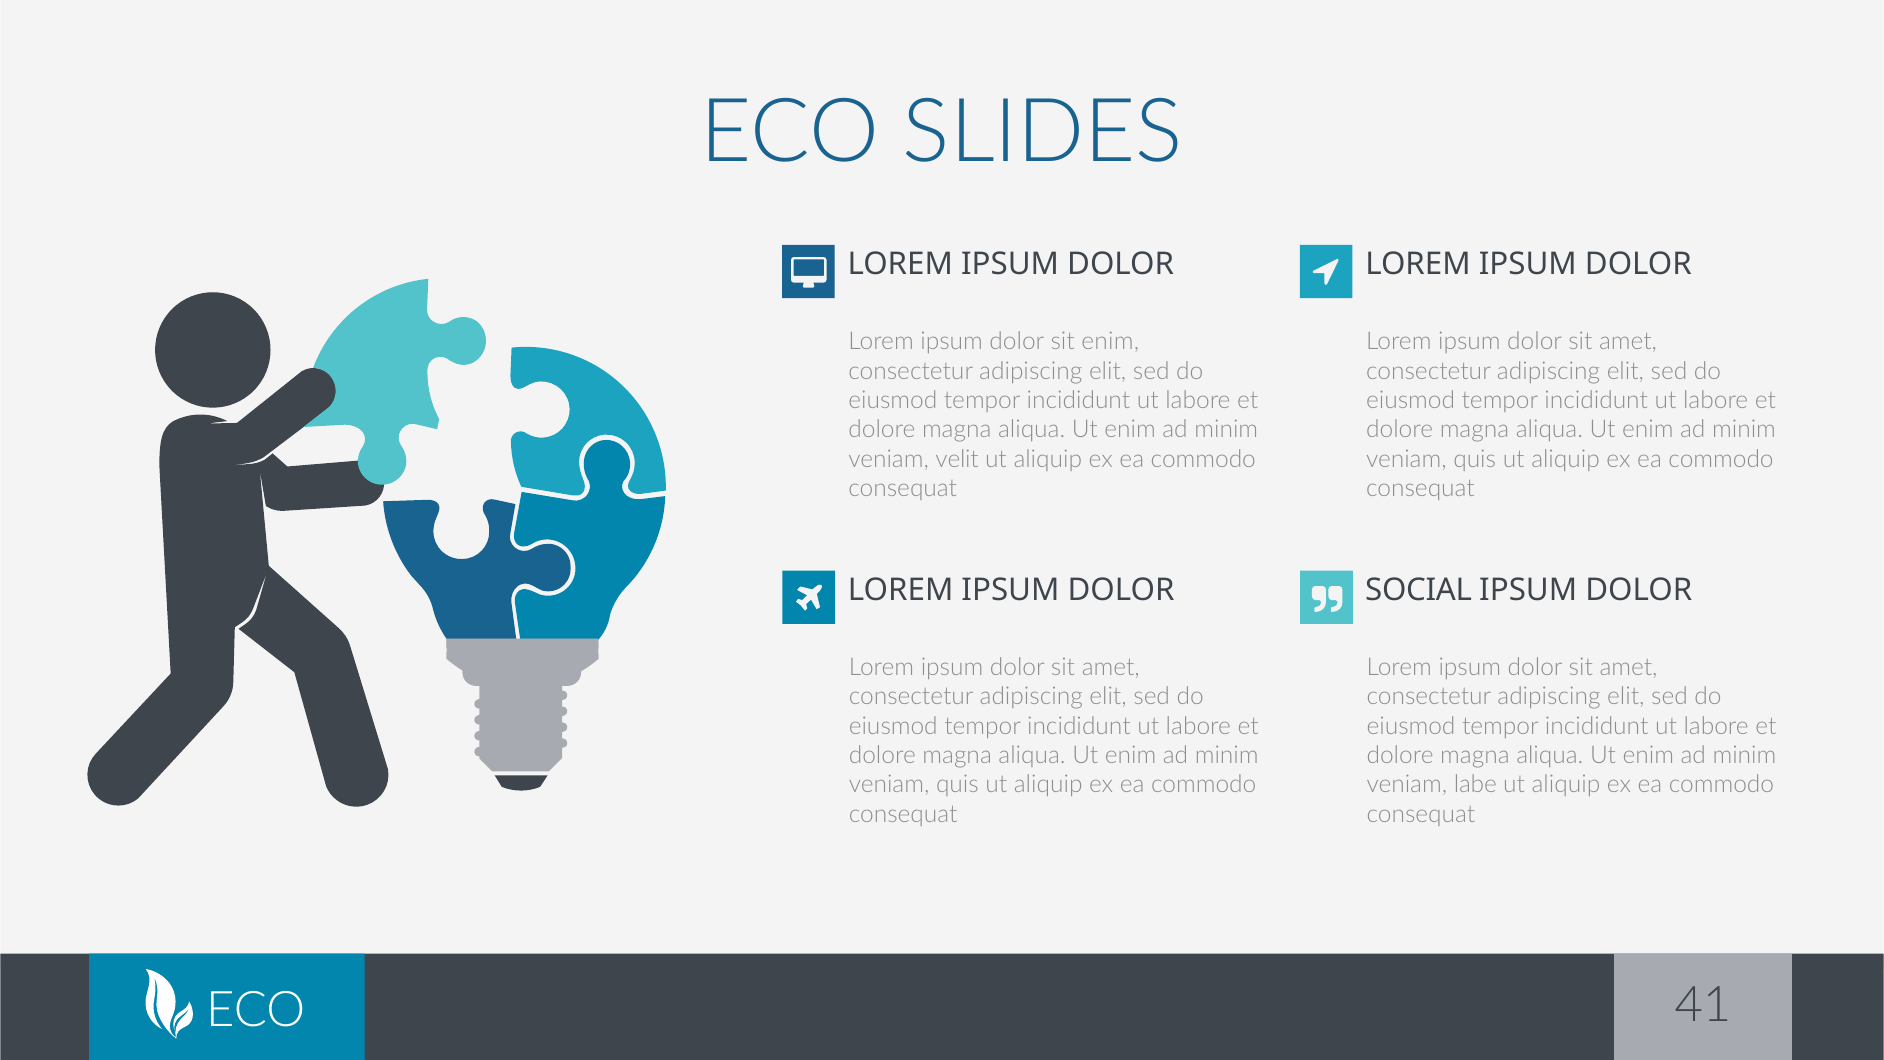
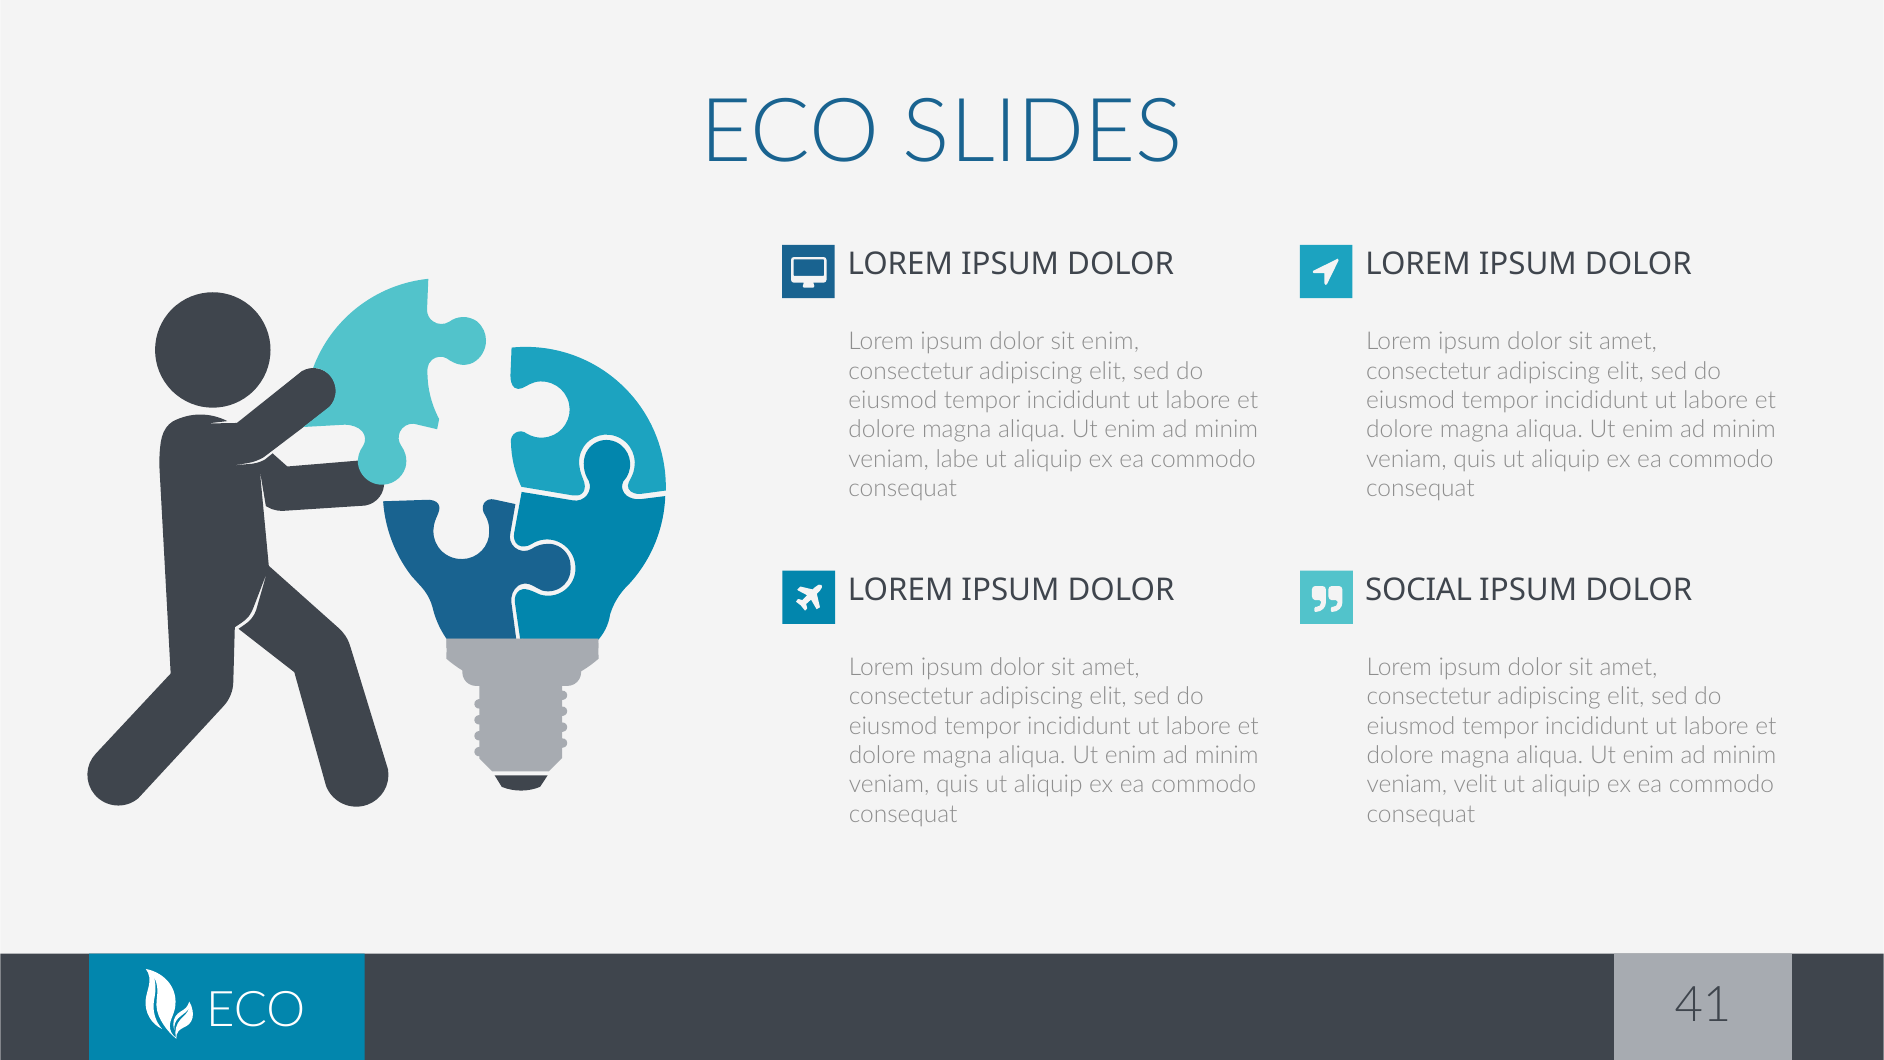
velit: velit -> labe (957, 459)
labe: labe -> velit (1475, 785)
